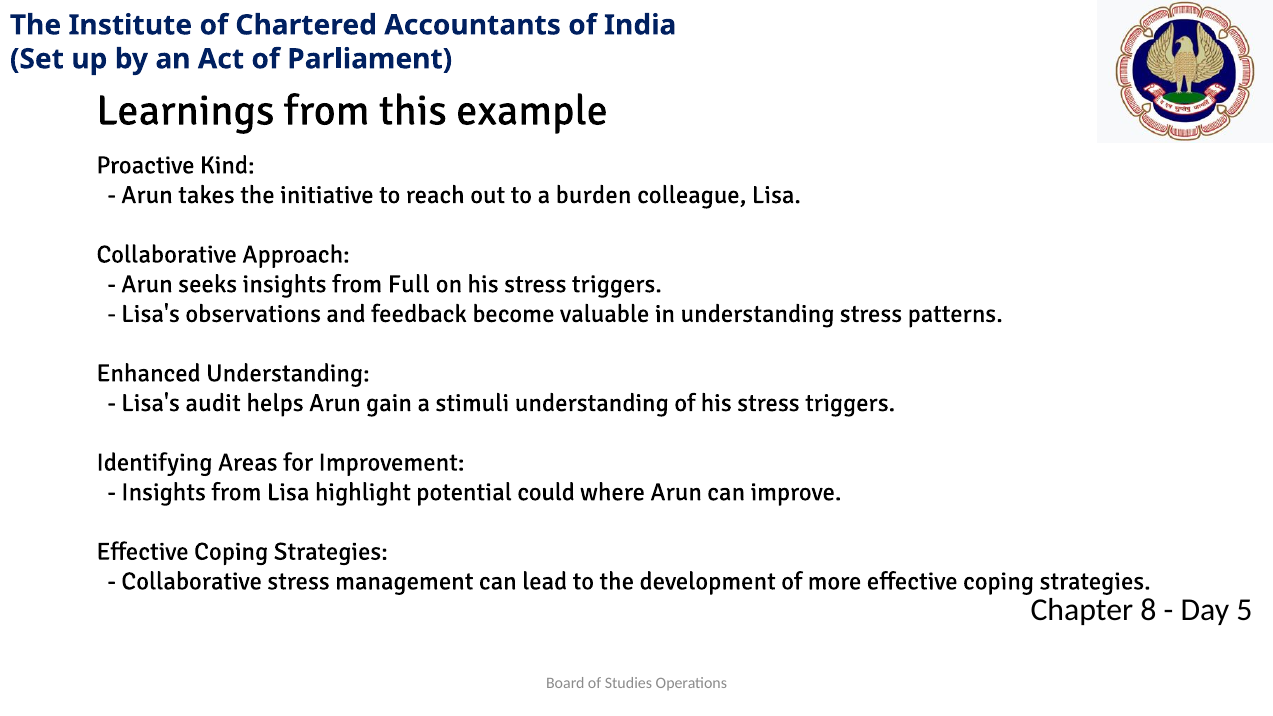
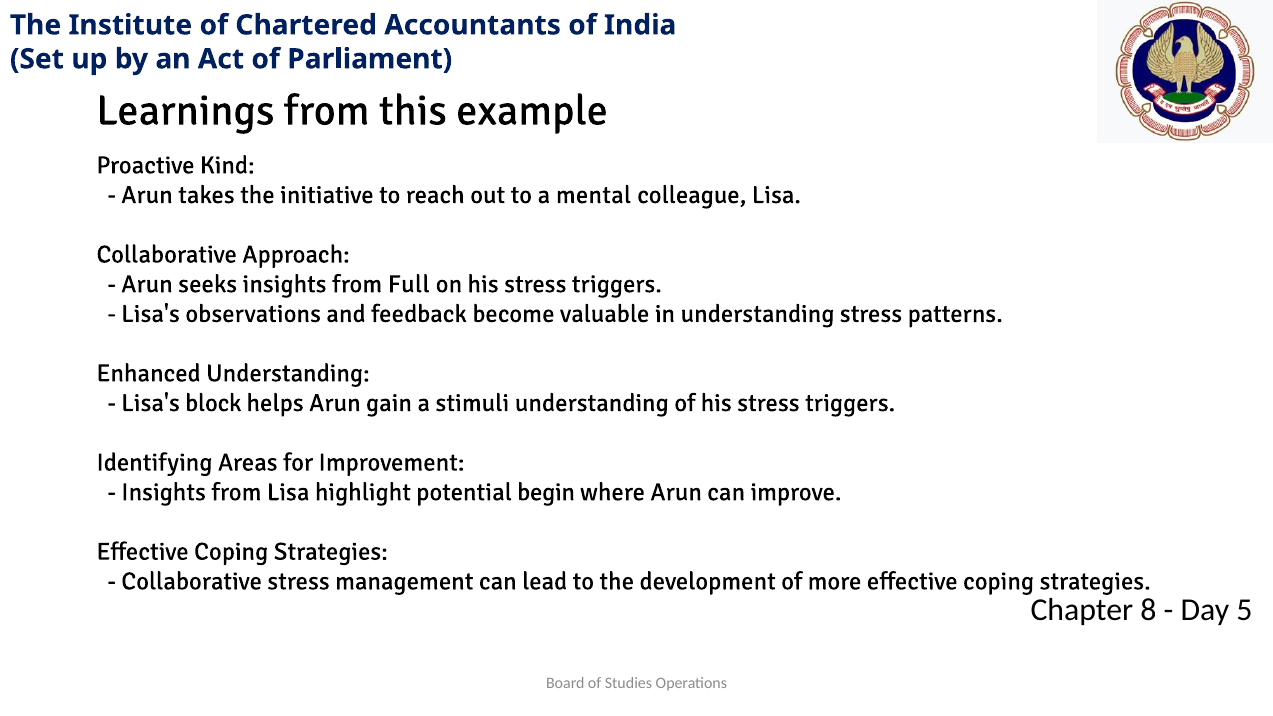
burden: burden -> mental (594, 195)
audit: audit -> block (213, 403)
could: could -> begin (546, 492)
